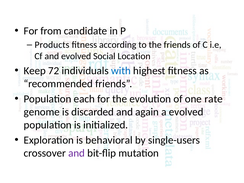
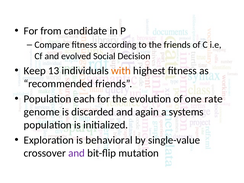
Products: Products -> Compare (52, 45)
Location: Location -> Decision (134, 56)
72: 72 -> 13 (54, 71)
with colour: blue -> orange (121, 71)
a evolved: evolved -> systems (186, 112)
single-users: single-users -> single-value (174, 140)
